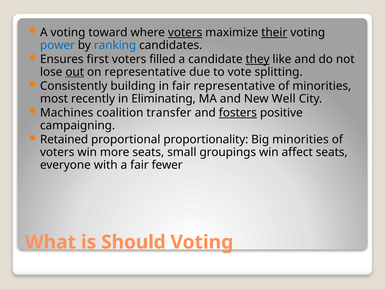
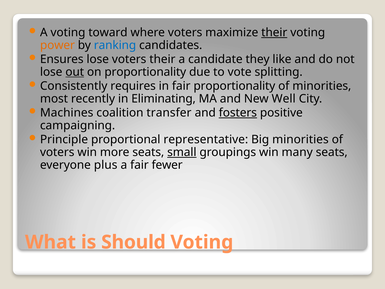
voters underline: present -> none (185, 32)
power colour: blue -> orange (57, 45)
Ensures first: first -> lose (98, 59)
voters filled: filled -> their (162, 59)
they underline: present -> none (258, 59)
on representative: representative -> proportionality (145, 72)
building: building -> requires (133, 86)
fair representative: representative -> proportionality (234, 86)
Retained: Retained -> Principle (64, 139)
proportionality: proportionality -> representative (206, 139)
small underline: none -> present (182, 152)
affect: affect -> many (297, 152)
with: with -> plus (106, 165)
